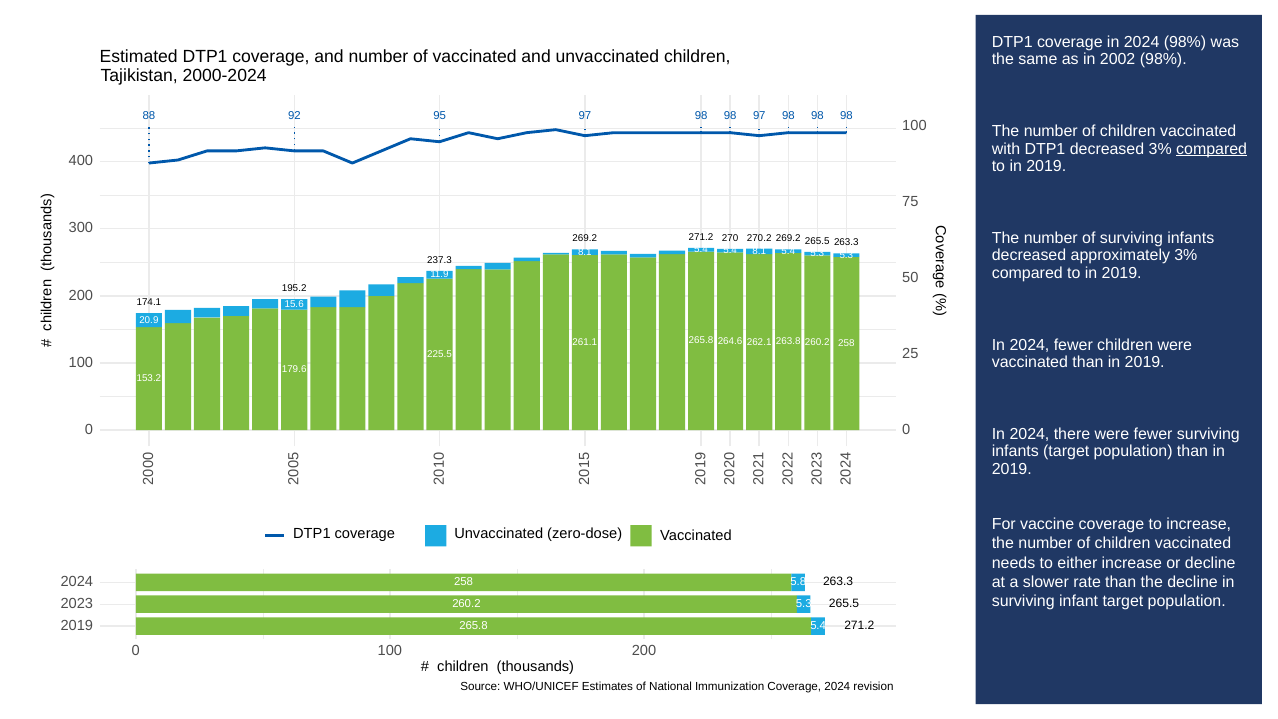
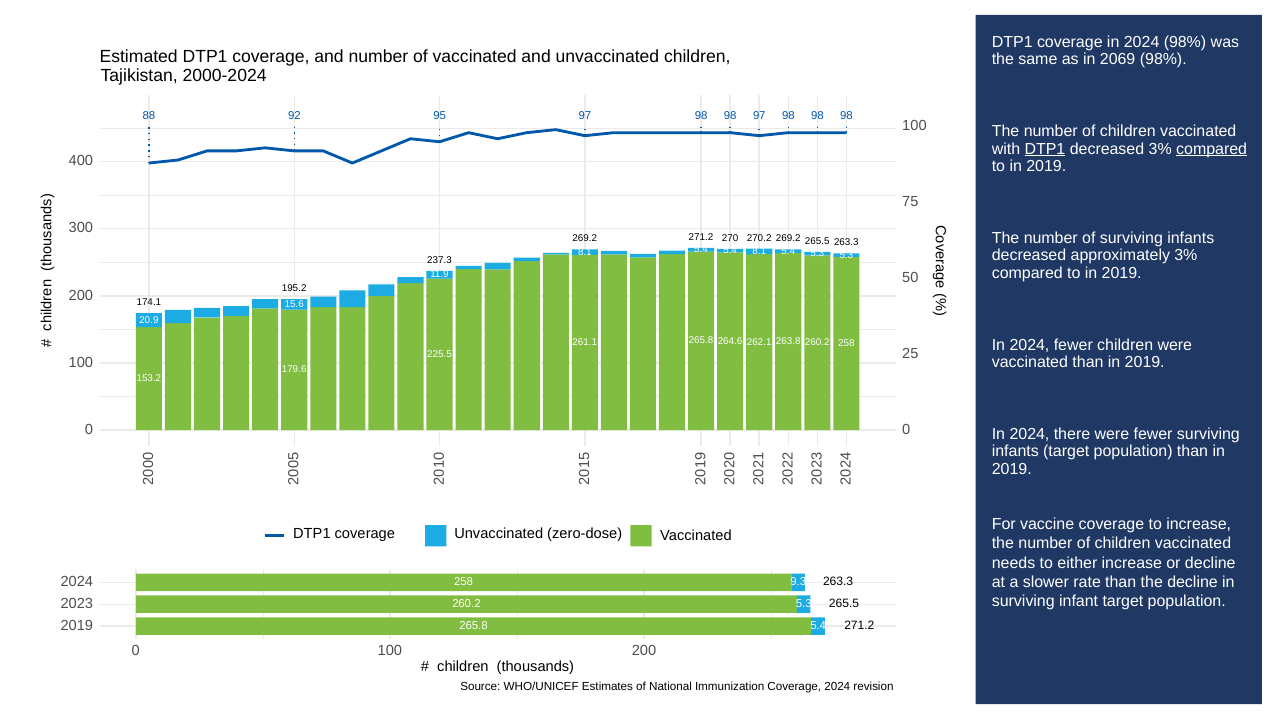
2002: 2002 -> 2069 (1118, 59)
DTP1 underline: none -> present (1045, 149)
5.8: 5.8 -> 9.3 (798, 582)
